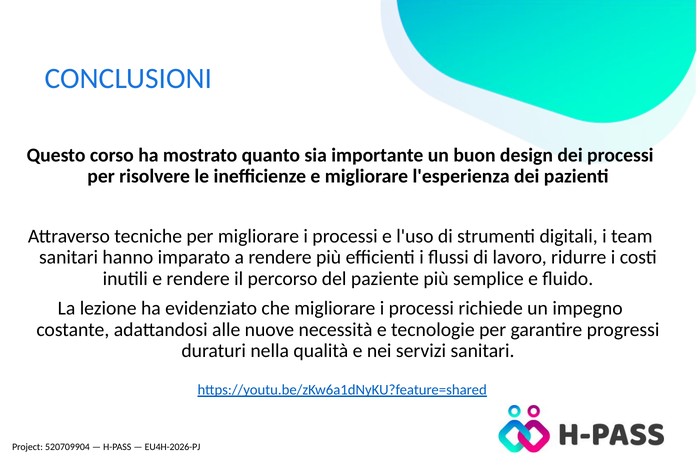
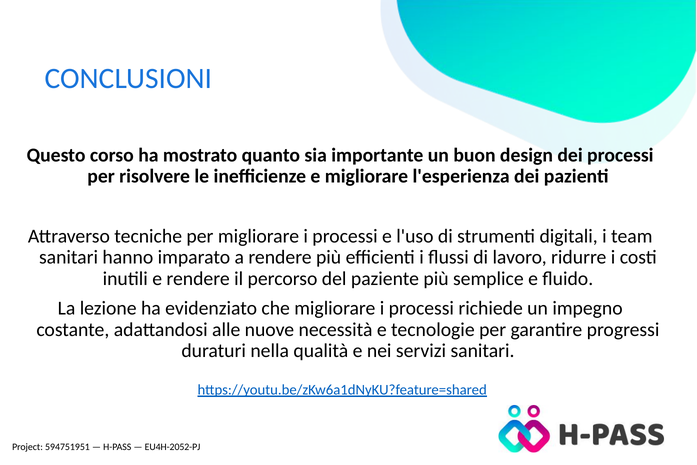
520709904: 520709904 -> 594751951 (67, 446)
EU4H-2026-PJ: EU4H-2026-PJ -> EU4H-2052-PJ (173, 446)
